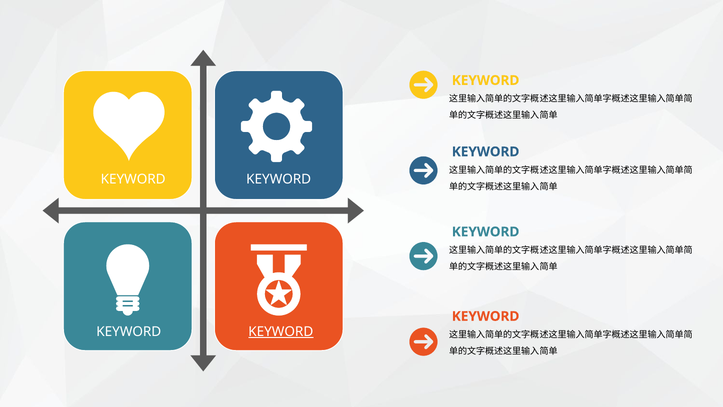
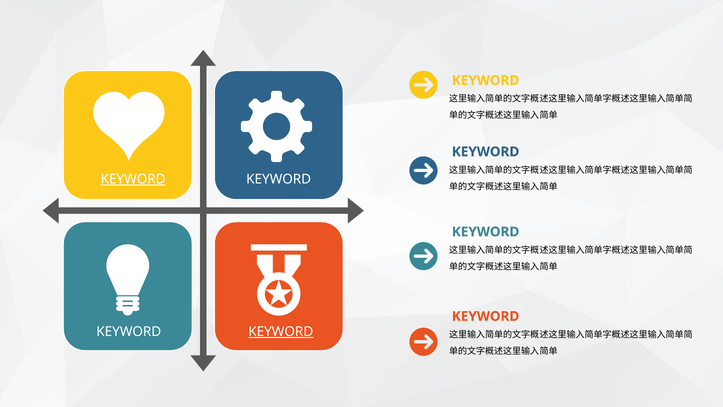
KEYWORD underline: none -> present (133, 179)
